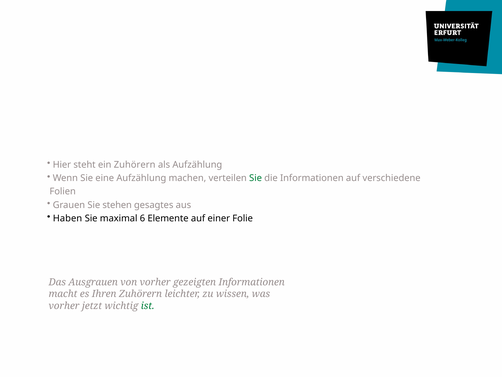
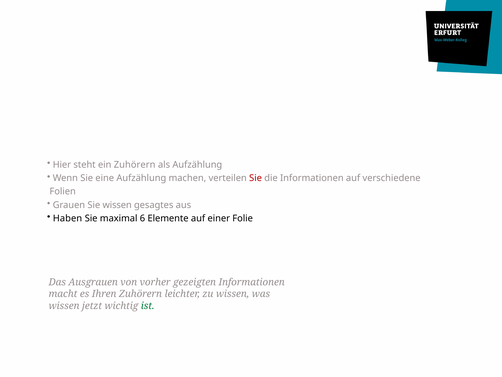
Sie colour: green -> red (256, 178)
Sie stehen: stehen -> wissen (117, 205)
vorher: vorher -> wissen (64, 305)
